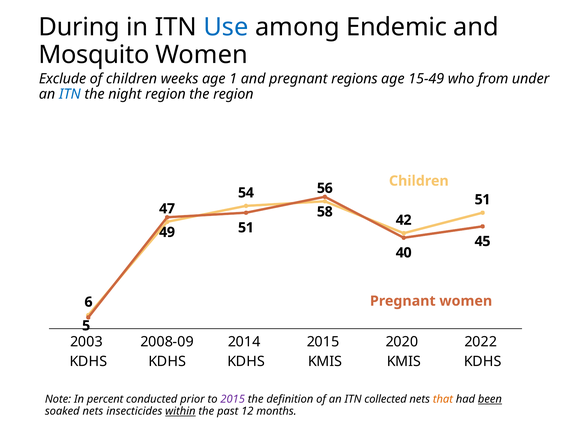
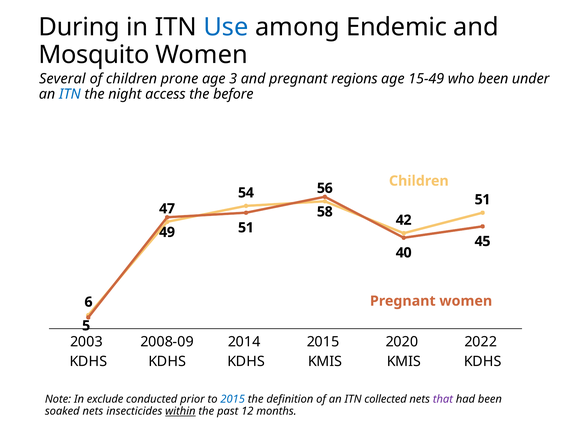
Exclude: Exclude -> Several (62, 79)
weeks: weeks -> prone (180, 79)
1: 1 -> 3 (233, 79)
who from: from -> been (493, 79)
night region: region -> access (165, 94)
the region: region -> before (233, 94)
percent: percent -> exclude (105, 399)
2015 colour: purple -> blue (233, 399)
that colour: orange -> purple (443, 399)
been underline: present -> none (490, 399)
